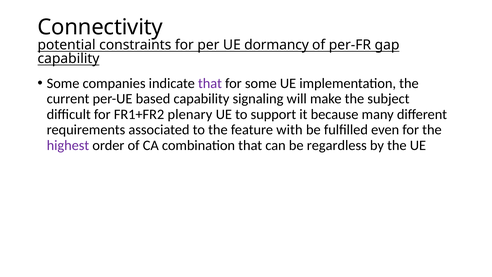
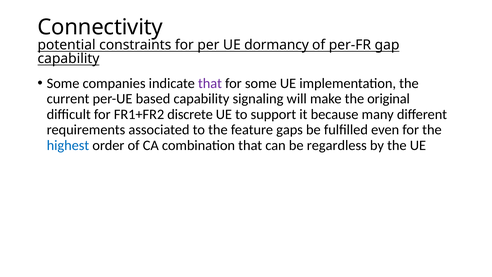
subject: subject -> original (389, 99)
plenary: plenary -> discrete (190, 114)
with: with -> gaps (290, 130)
highest colour: purple -> blue (68, 145)
